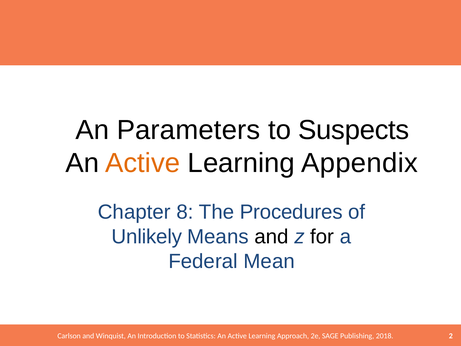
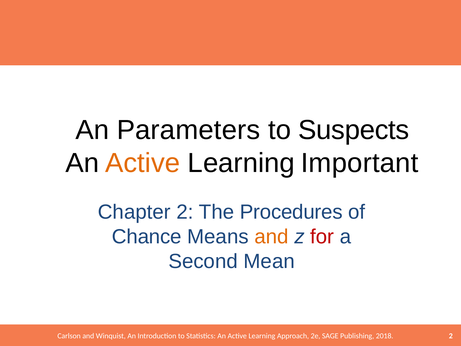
Appendix: Appendix -> Important (360, 163)
Chapter 8: 8 -> 2 (185, 212)
Unlikely: Unlikely -> Chance (147, 237)
and colour: black -> orange (272, 237)
for colour: black -> red (322, 237)
Federal: Federal -> Second (203, 261)
